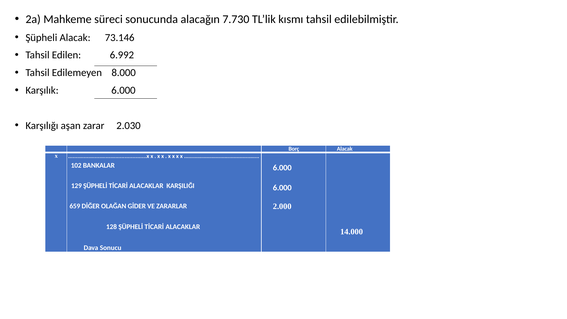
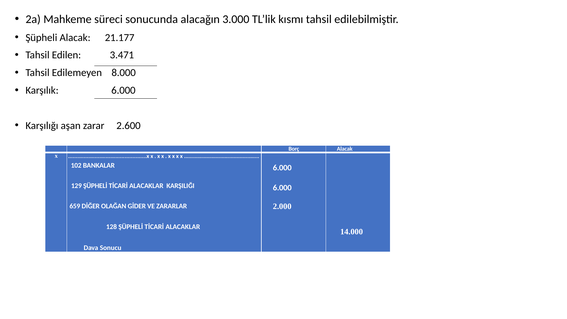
7.730: 7.730 -> 3.000 (236, 19)
73.146: 73.146 -> 21.177 (120, 38)
6.992: 6.992 -> 3.471 (122, 55)
2.030: 2.030 -> 2.600 (129, 125)
